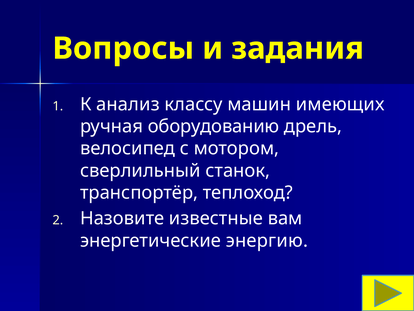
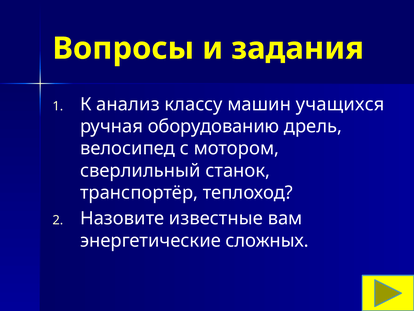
имеющих: имеющих -> учащихся (340, 104)
энергию: энергию -> сложных (267, 240)
